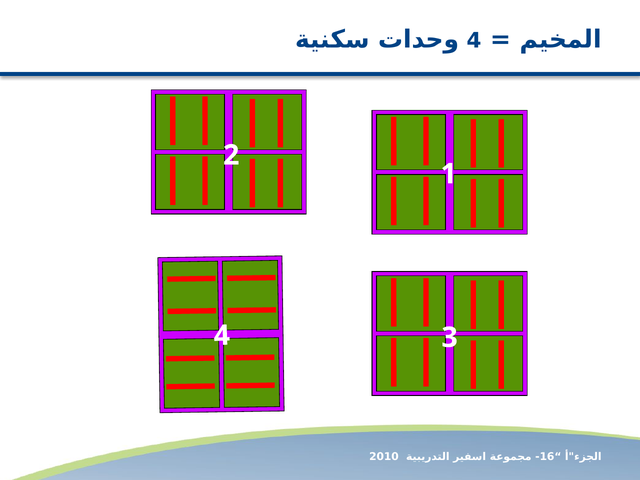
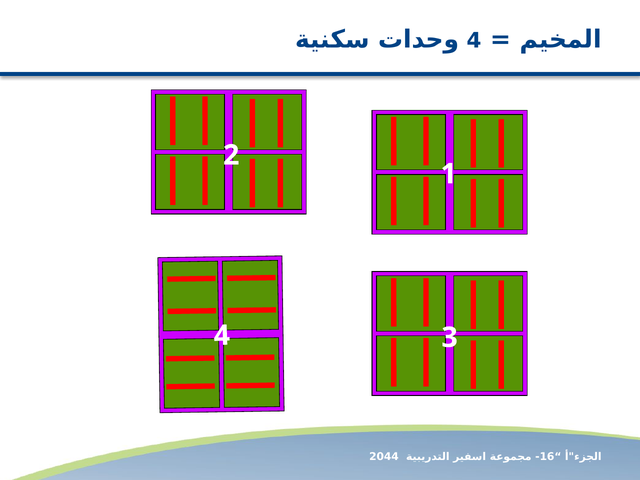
2010: 2010 -> 2044 (384, 457)
